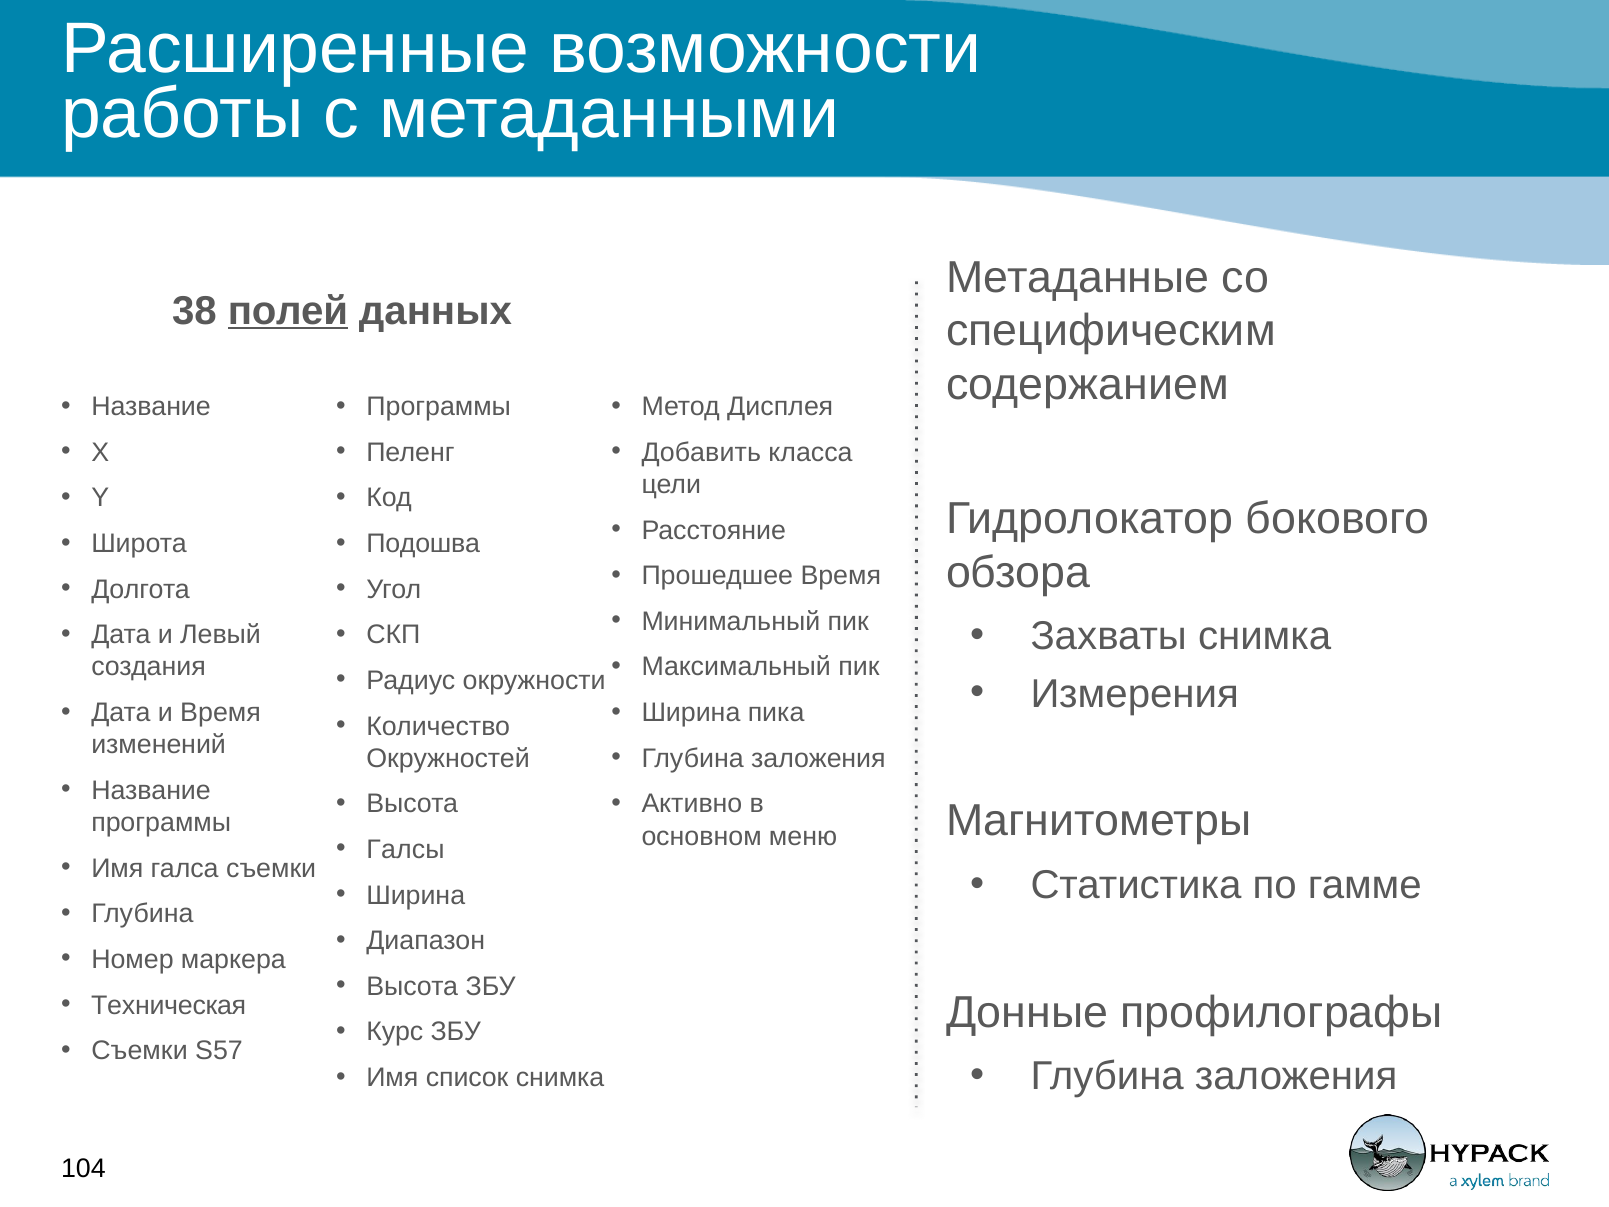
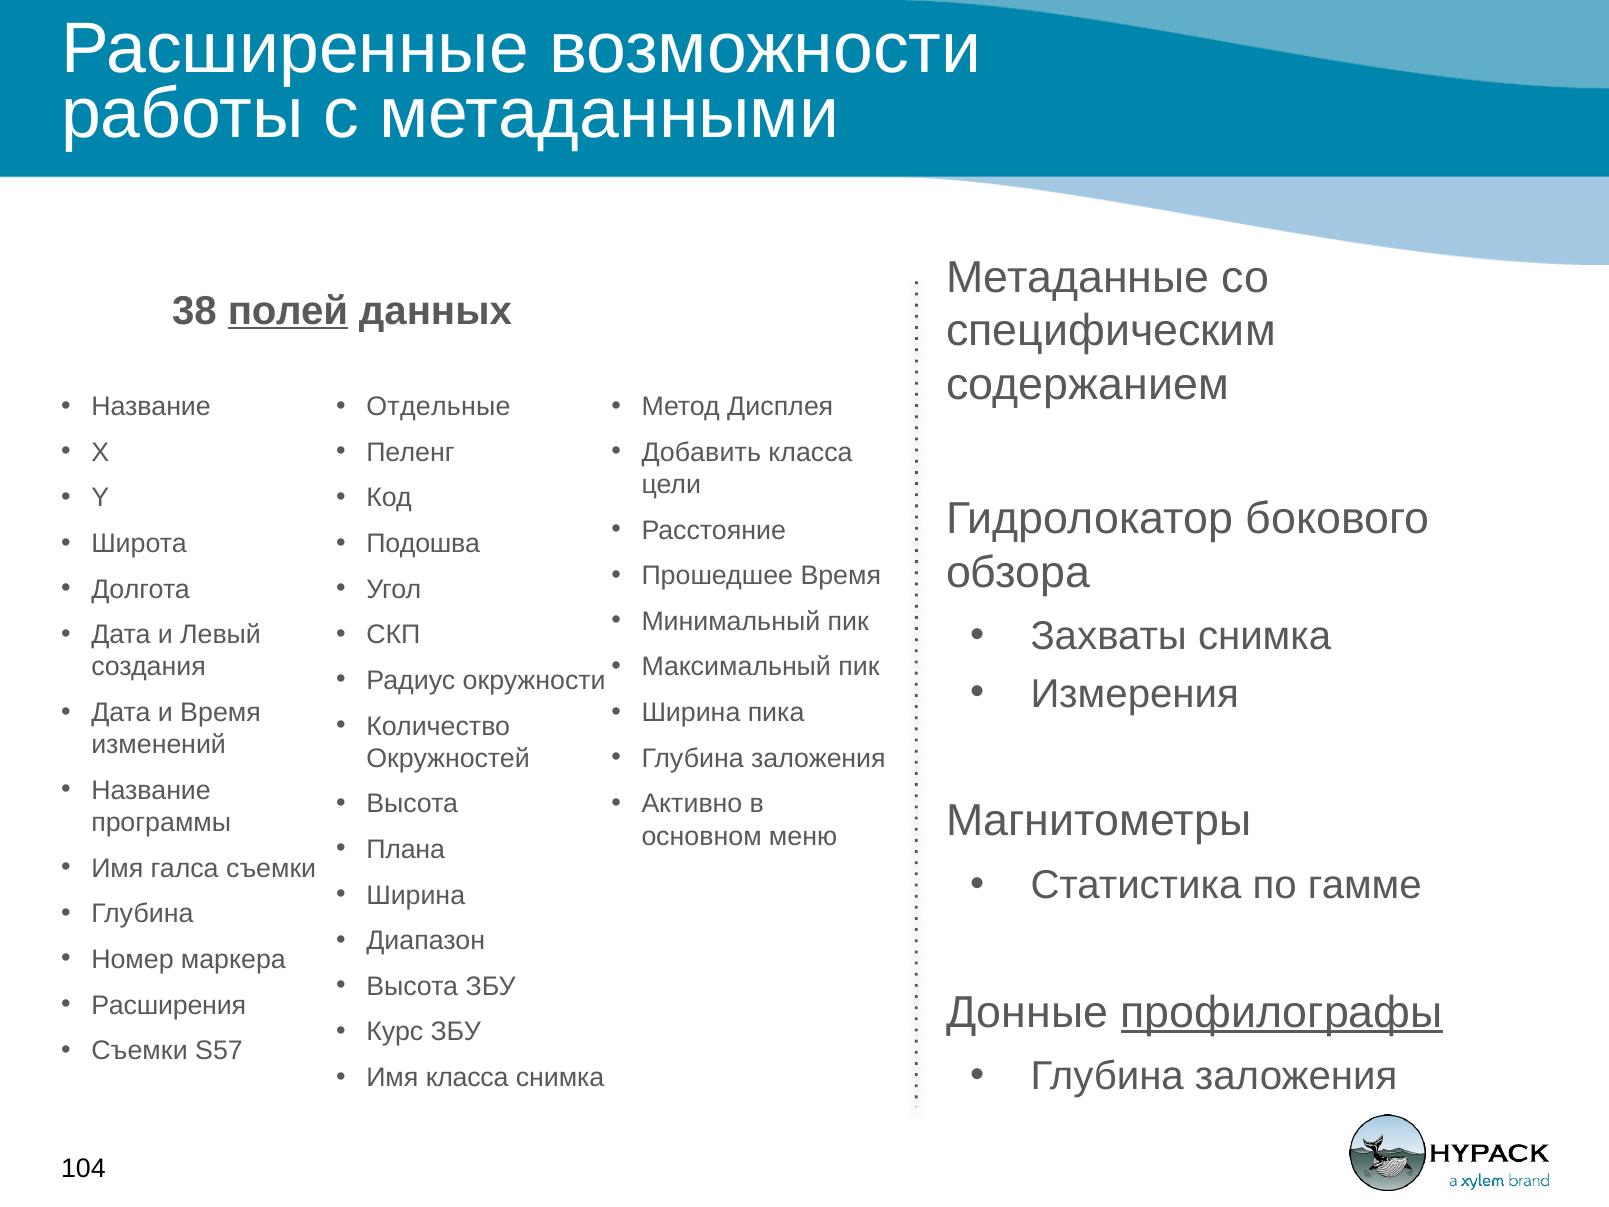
Программы: Программы -> Отдельные (439, 407)
Галсы: Галсы -> Плана (406, 849)
Техническая: Техническая -> Расширения (169, 1005)
профилографы underline: none -> present (1282, 1012)
Имя список: список -> класса (467, 1077)
